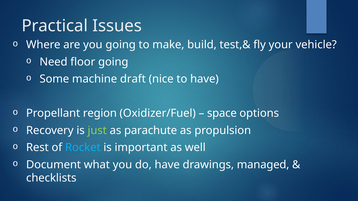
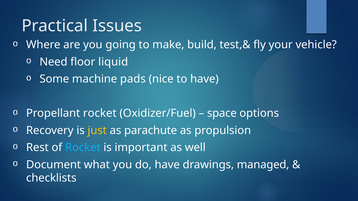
floor going: going -> liquid (113, 62)
draft: draft -> pads (133, 79)
Propellant region: region -> rocket (100, 113)
just colour: light green -> yellow (97, 131)
